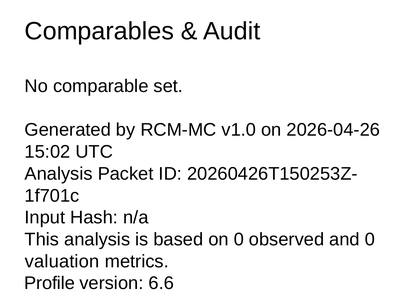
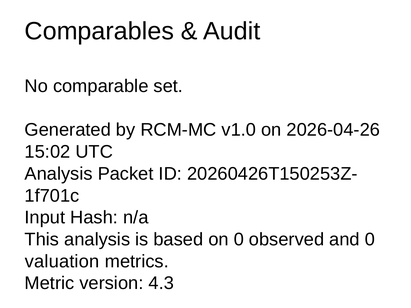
Profile: Profile -> Metric (49, 284)
6.6: 6.6 -> 4.3 (161, 284)
